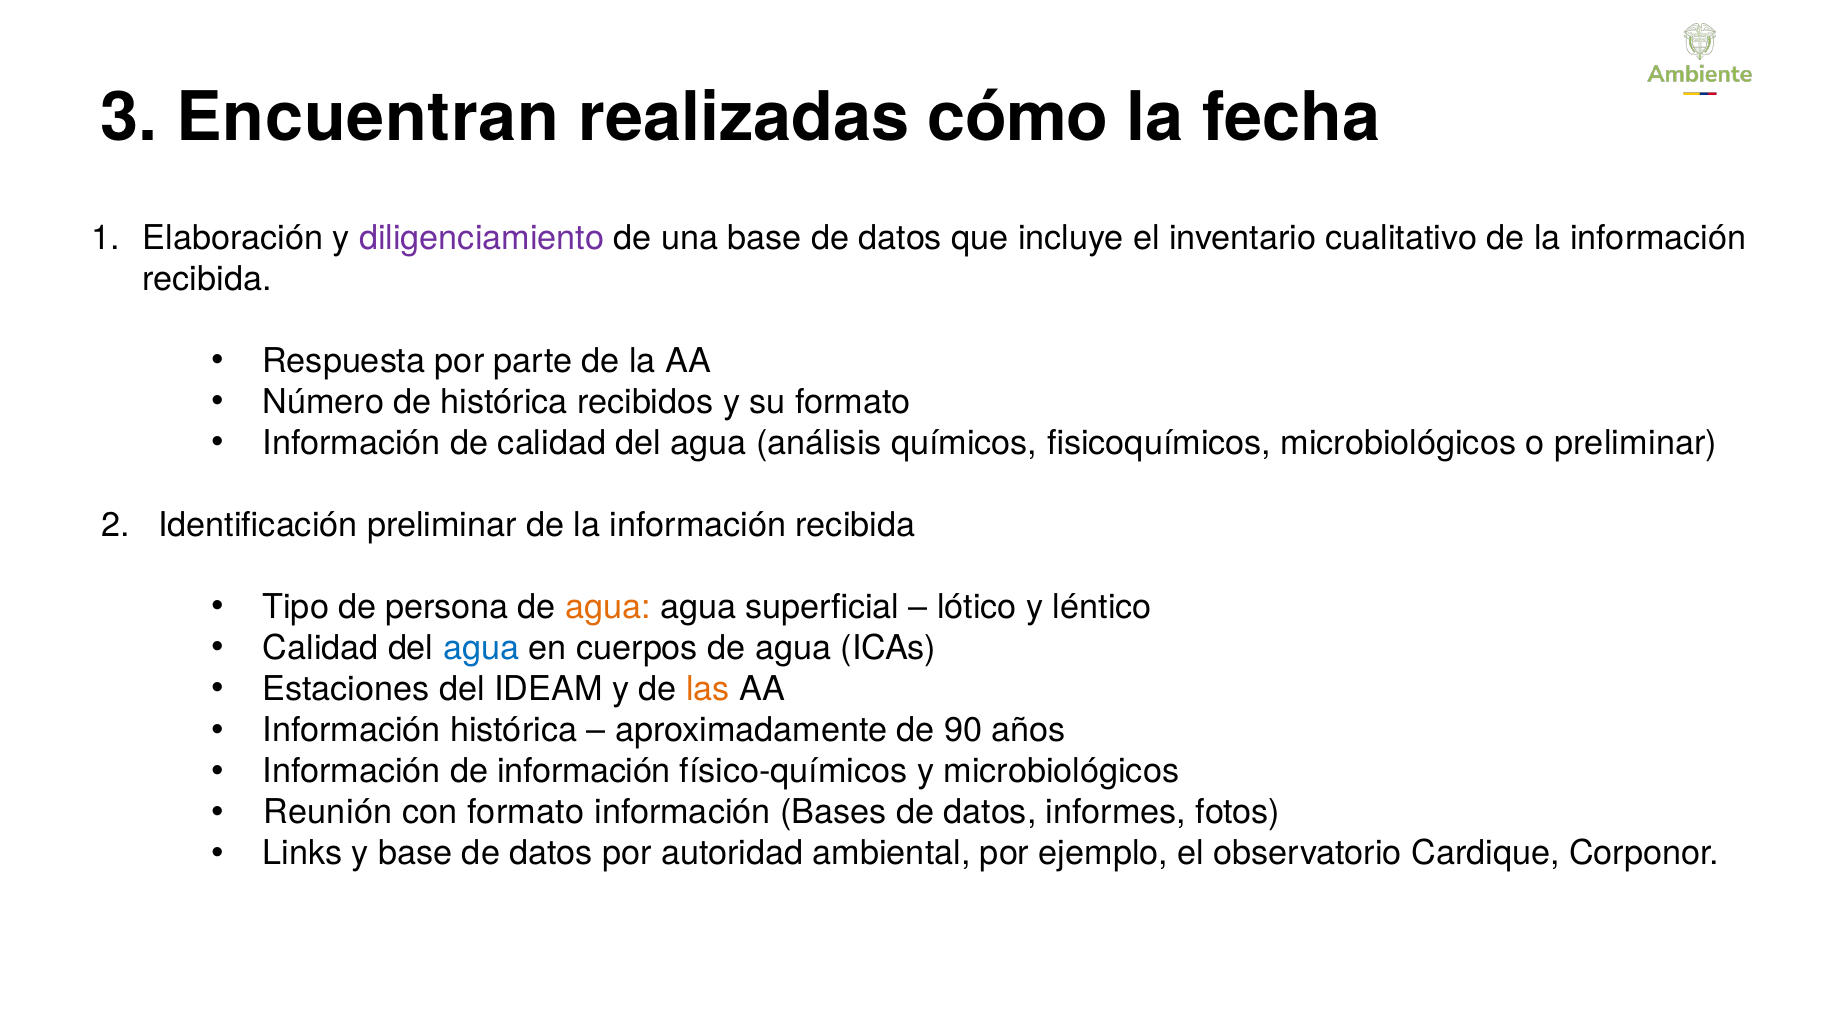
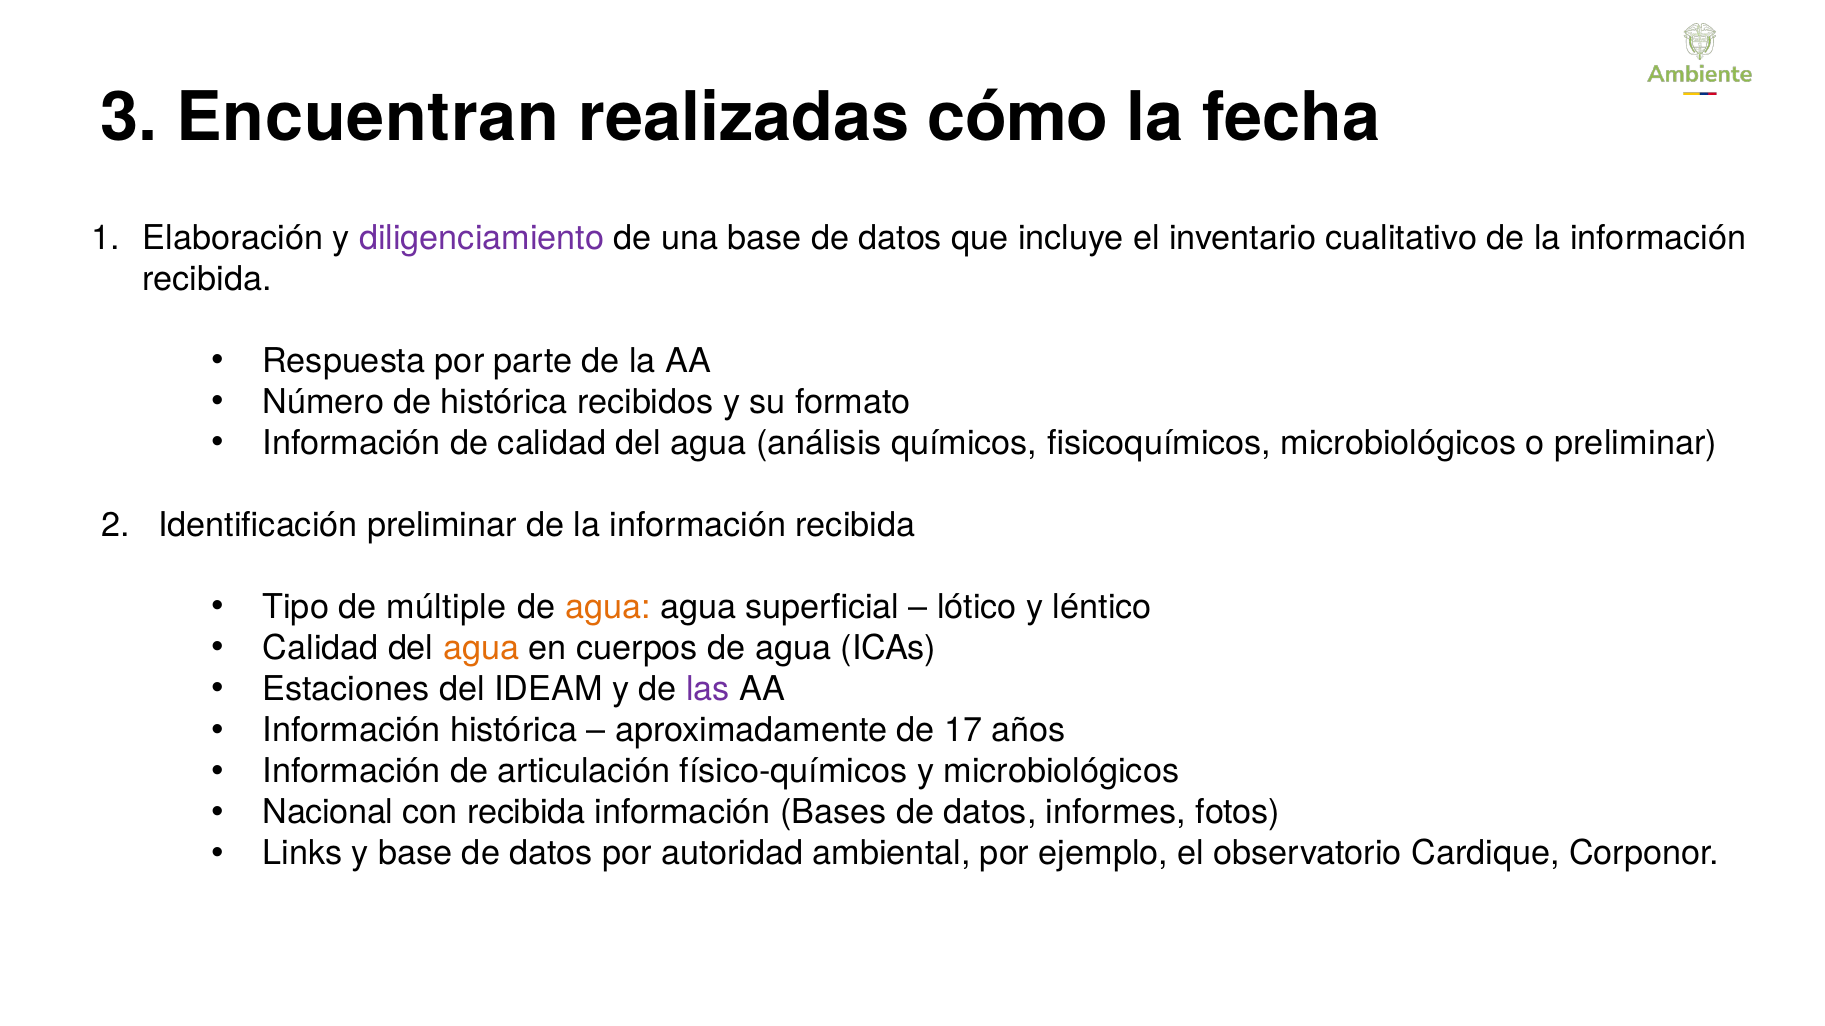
persona: persona -> múltiple (447, 608)
agua colour: blue -> orange (481, 649)
las colour: orange -> purple (708, 690)
90: 90 -> 17 (963, 731)
de información: información -> articulación (584, 772)
Reunión: Reunión -> Nacional (328, 813)
con formato: formato -> recibida (526, 813)
